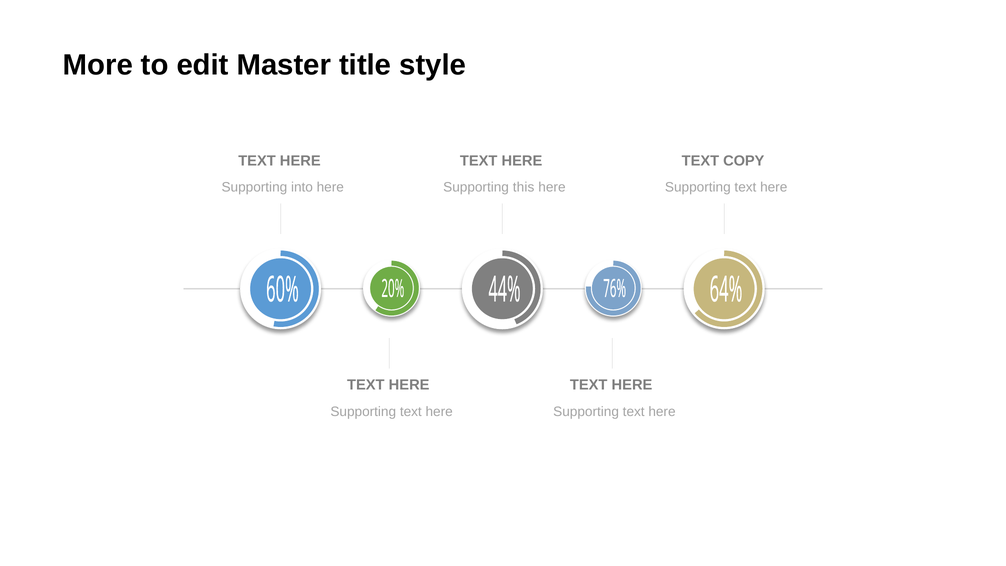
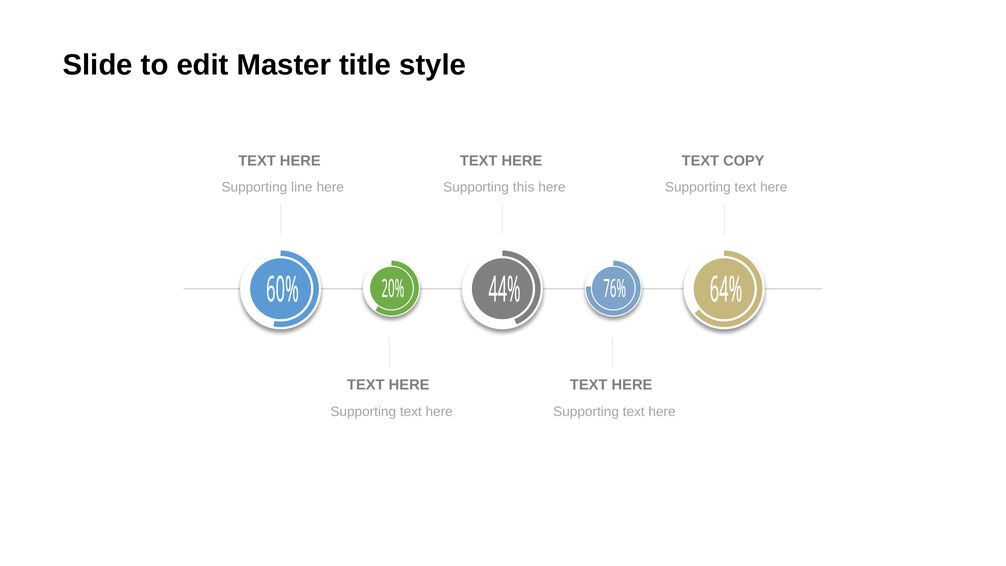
More: More -> Slide (98, 65)
into: into -> line (302, 187)
